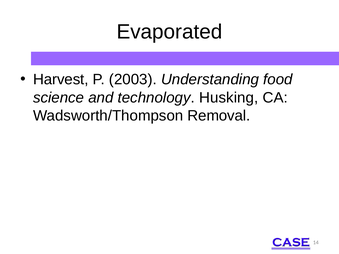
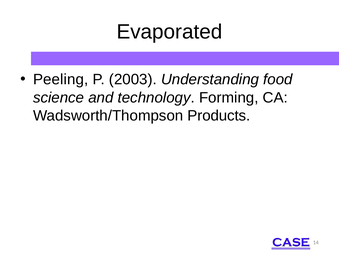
Harvest: Harvest -> Peeling (61, 80)
Husking: Husking -> Forming (229, 98)
Removal: Removal -> Products (219, 116)
